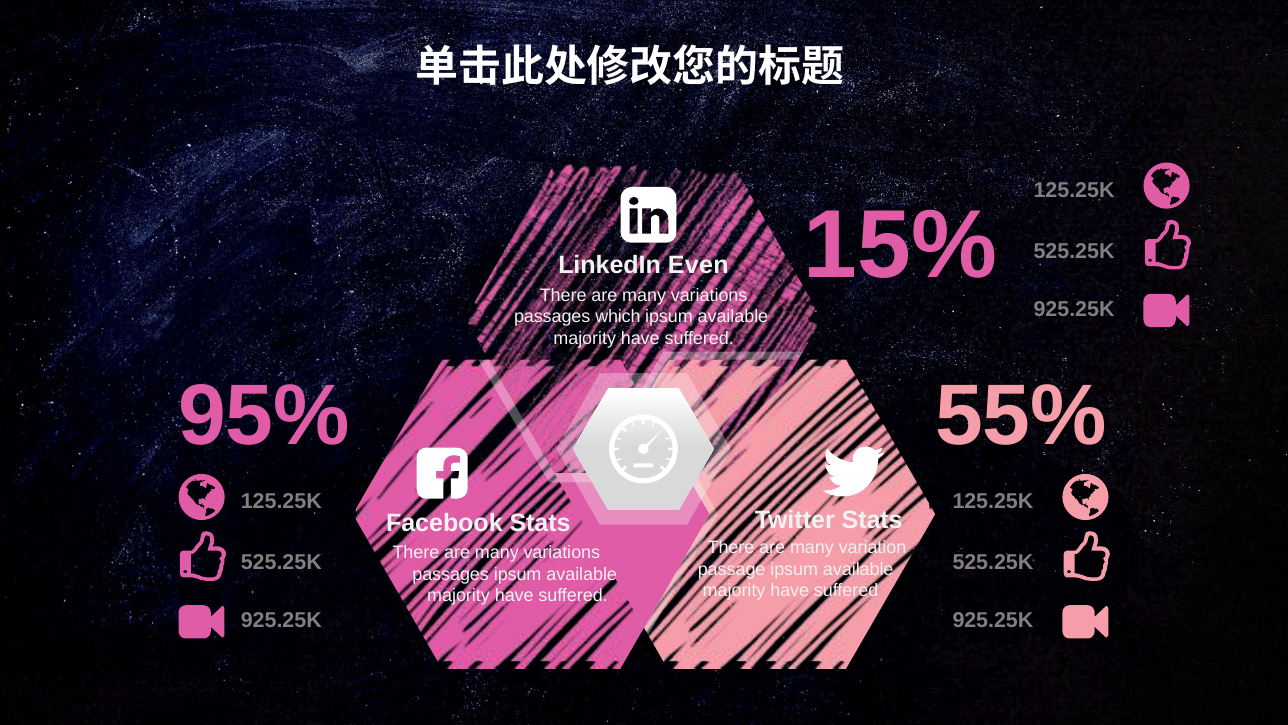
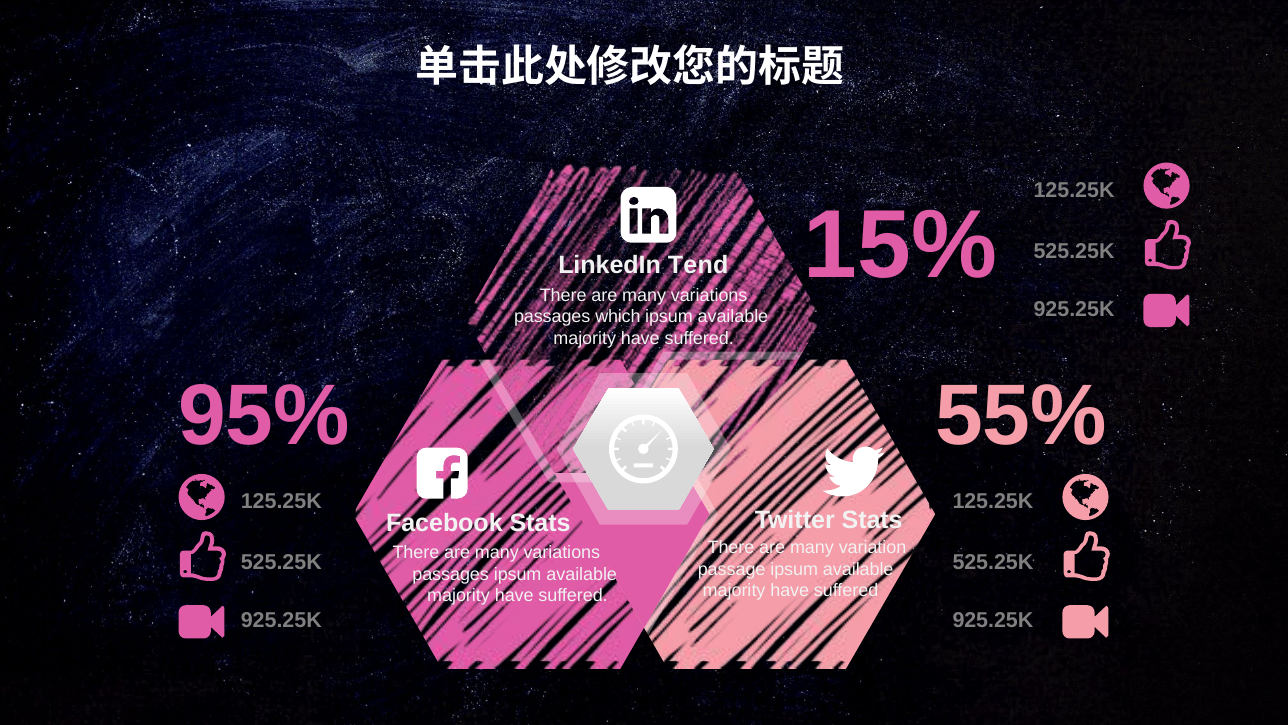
Even: Even -> Tend (698, 265)
